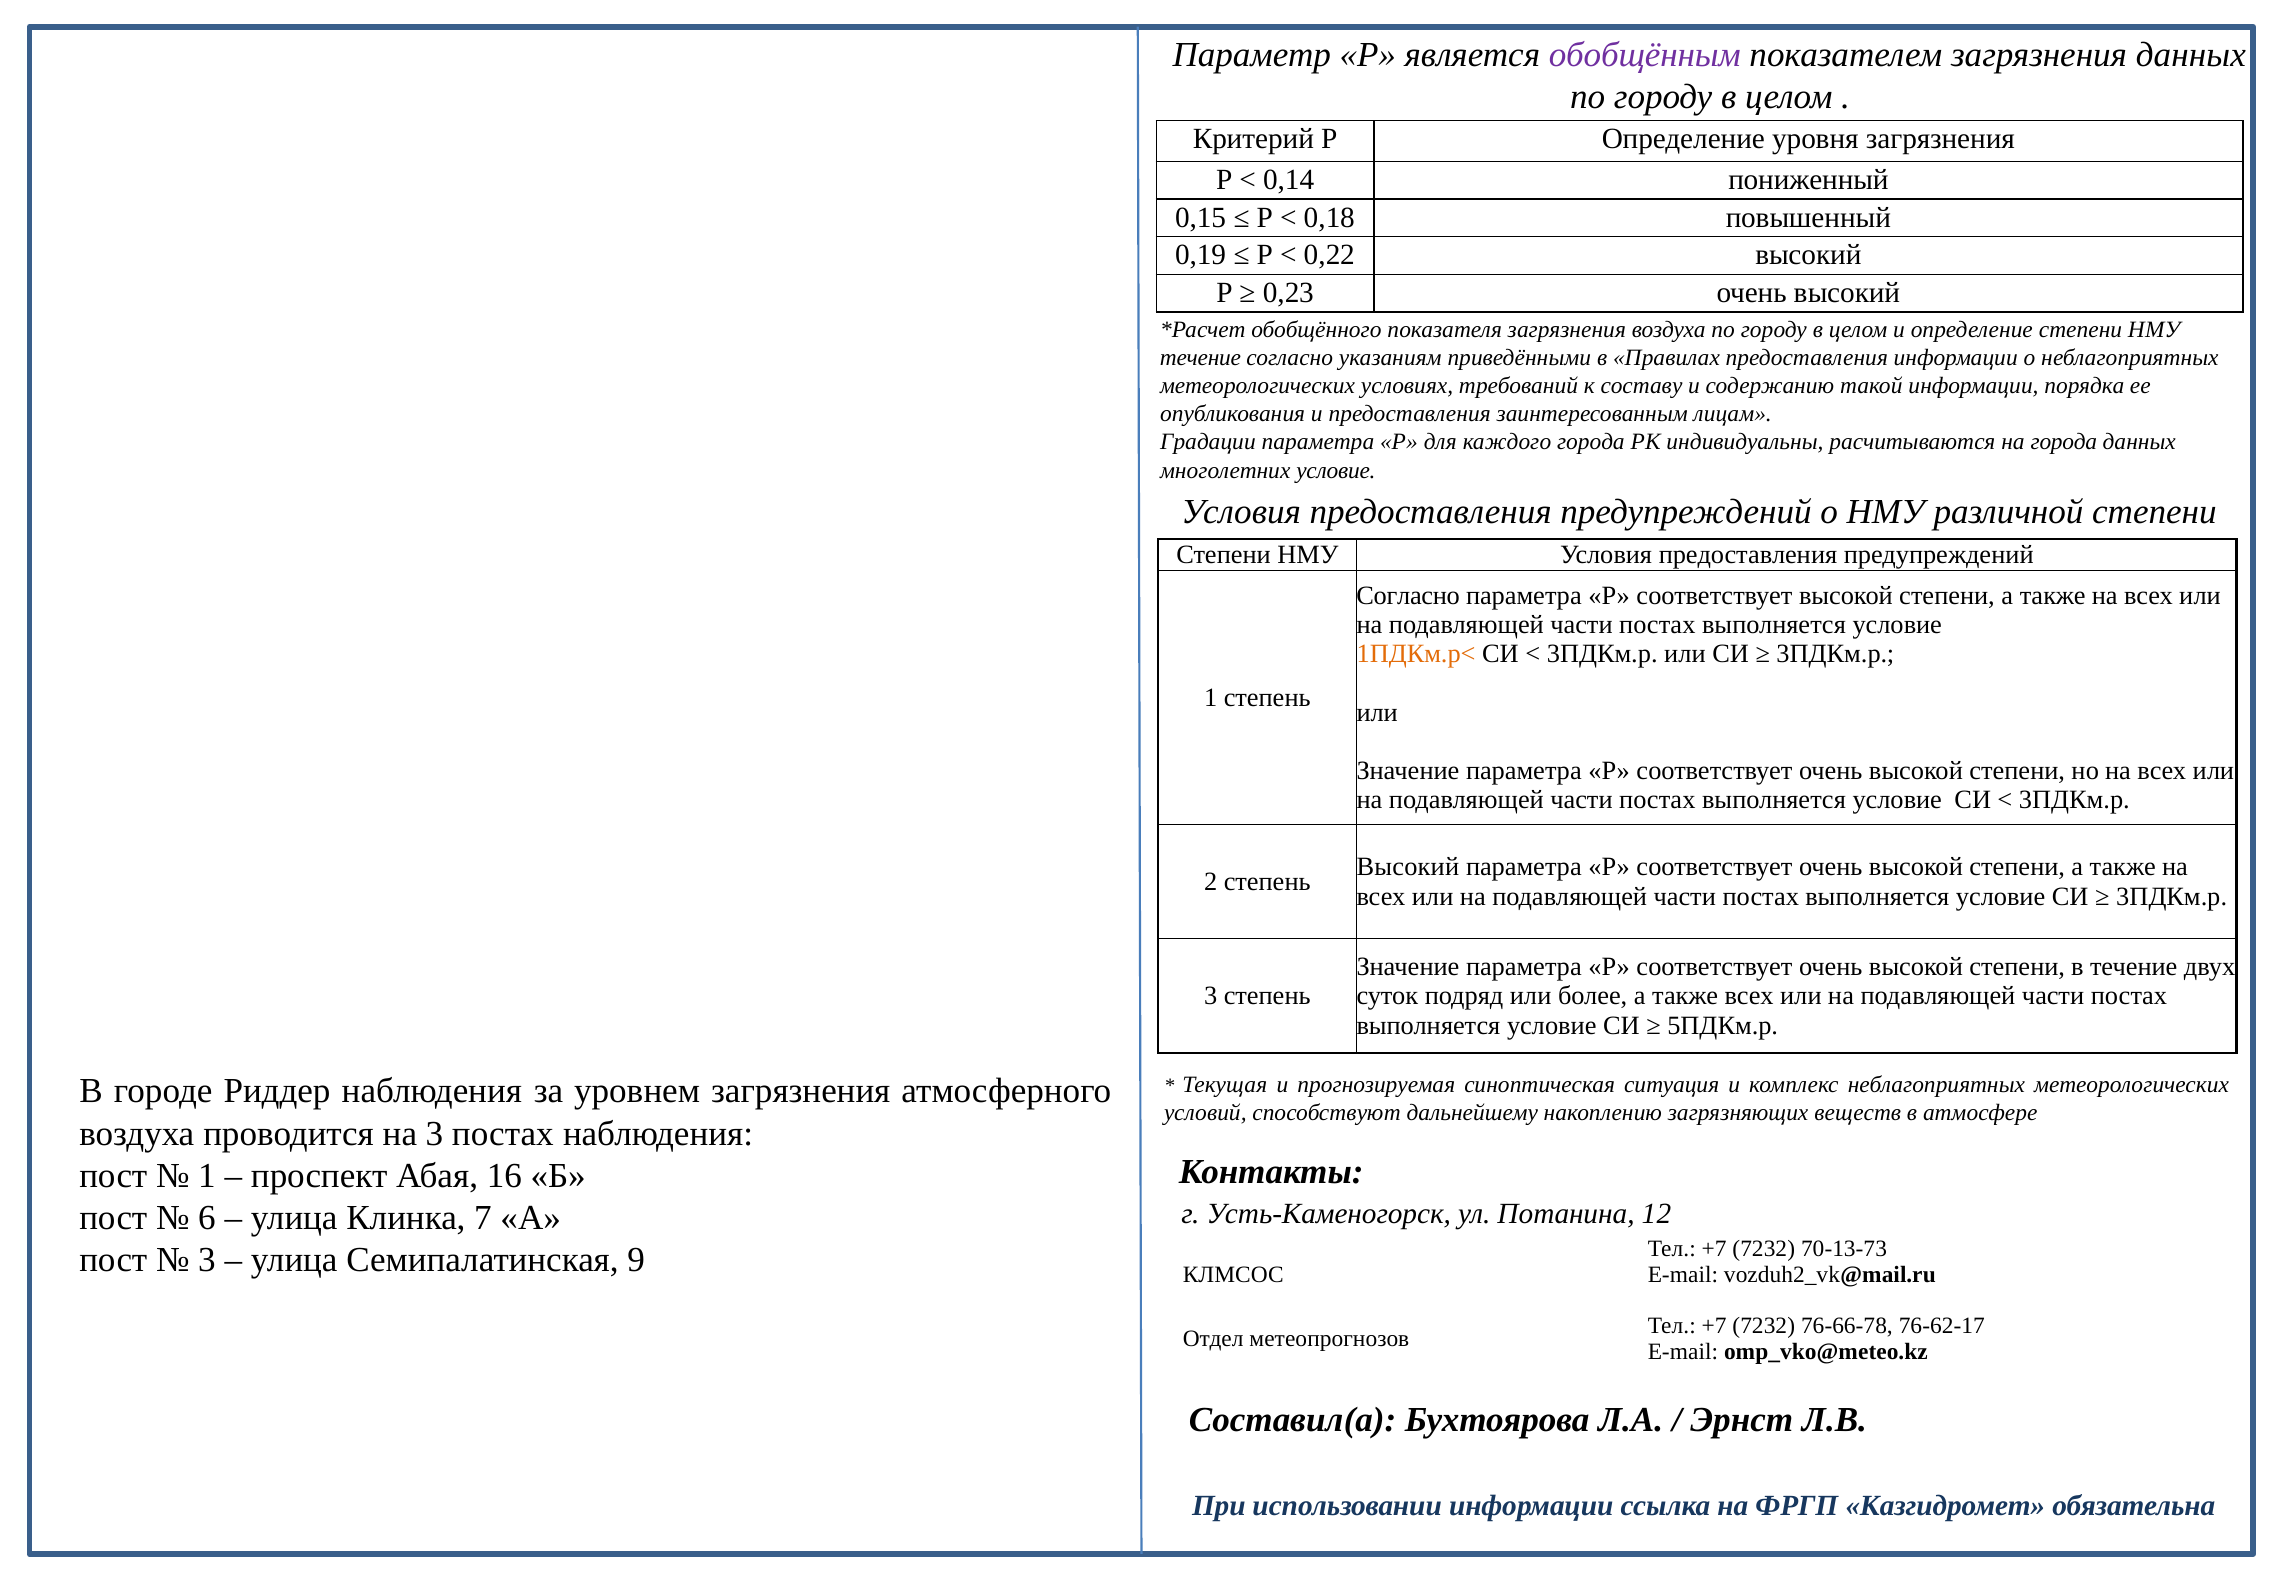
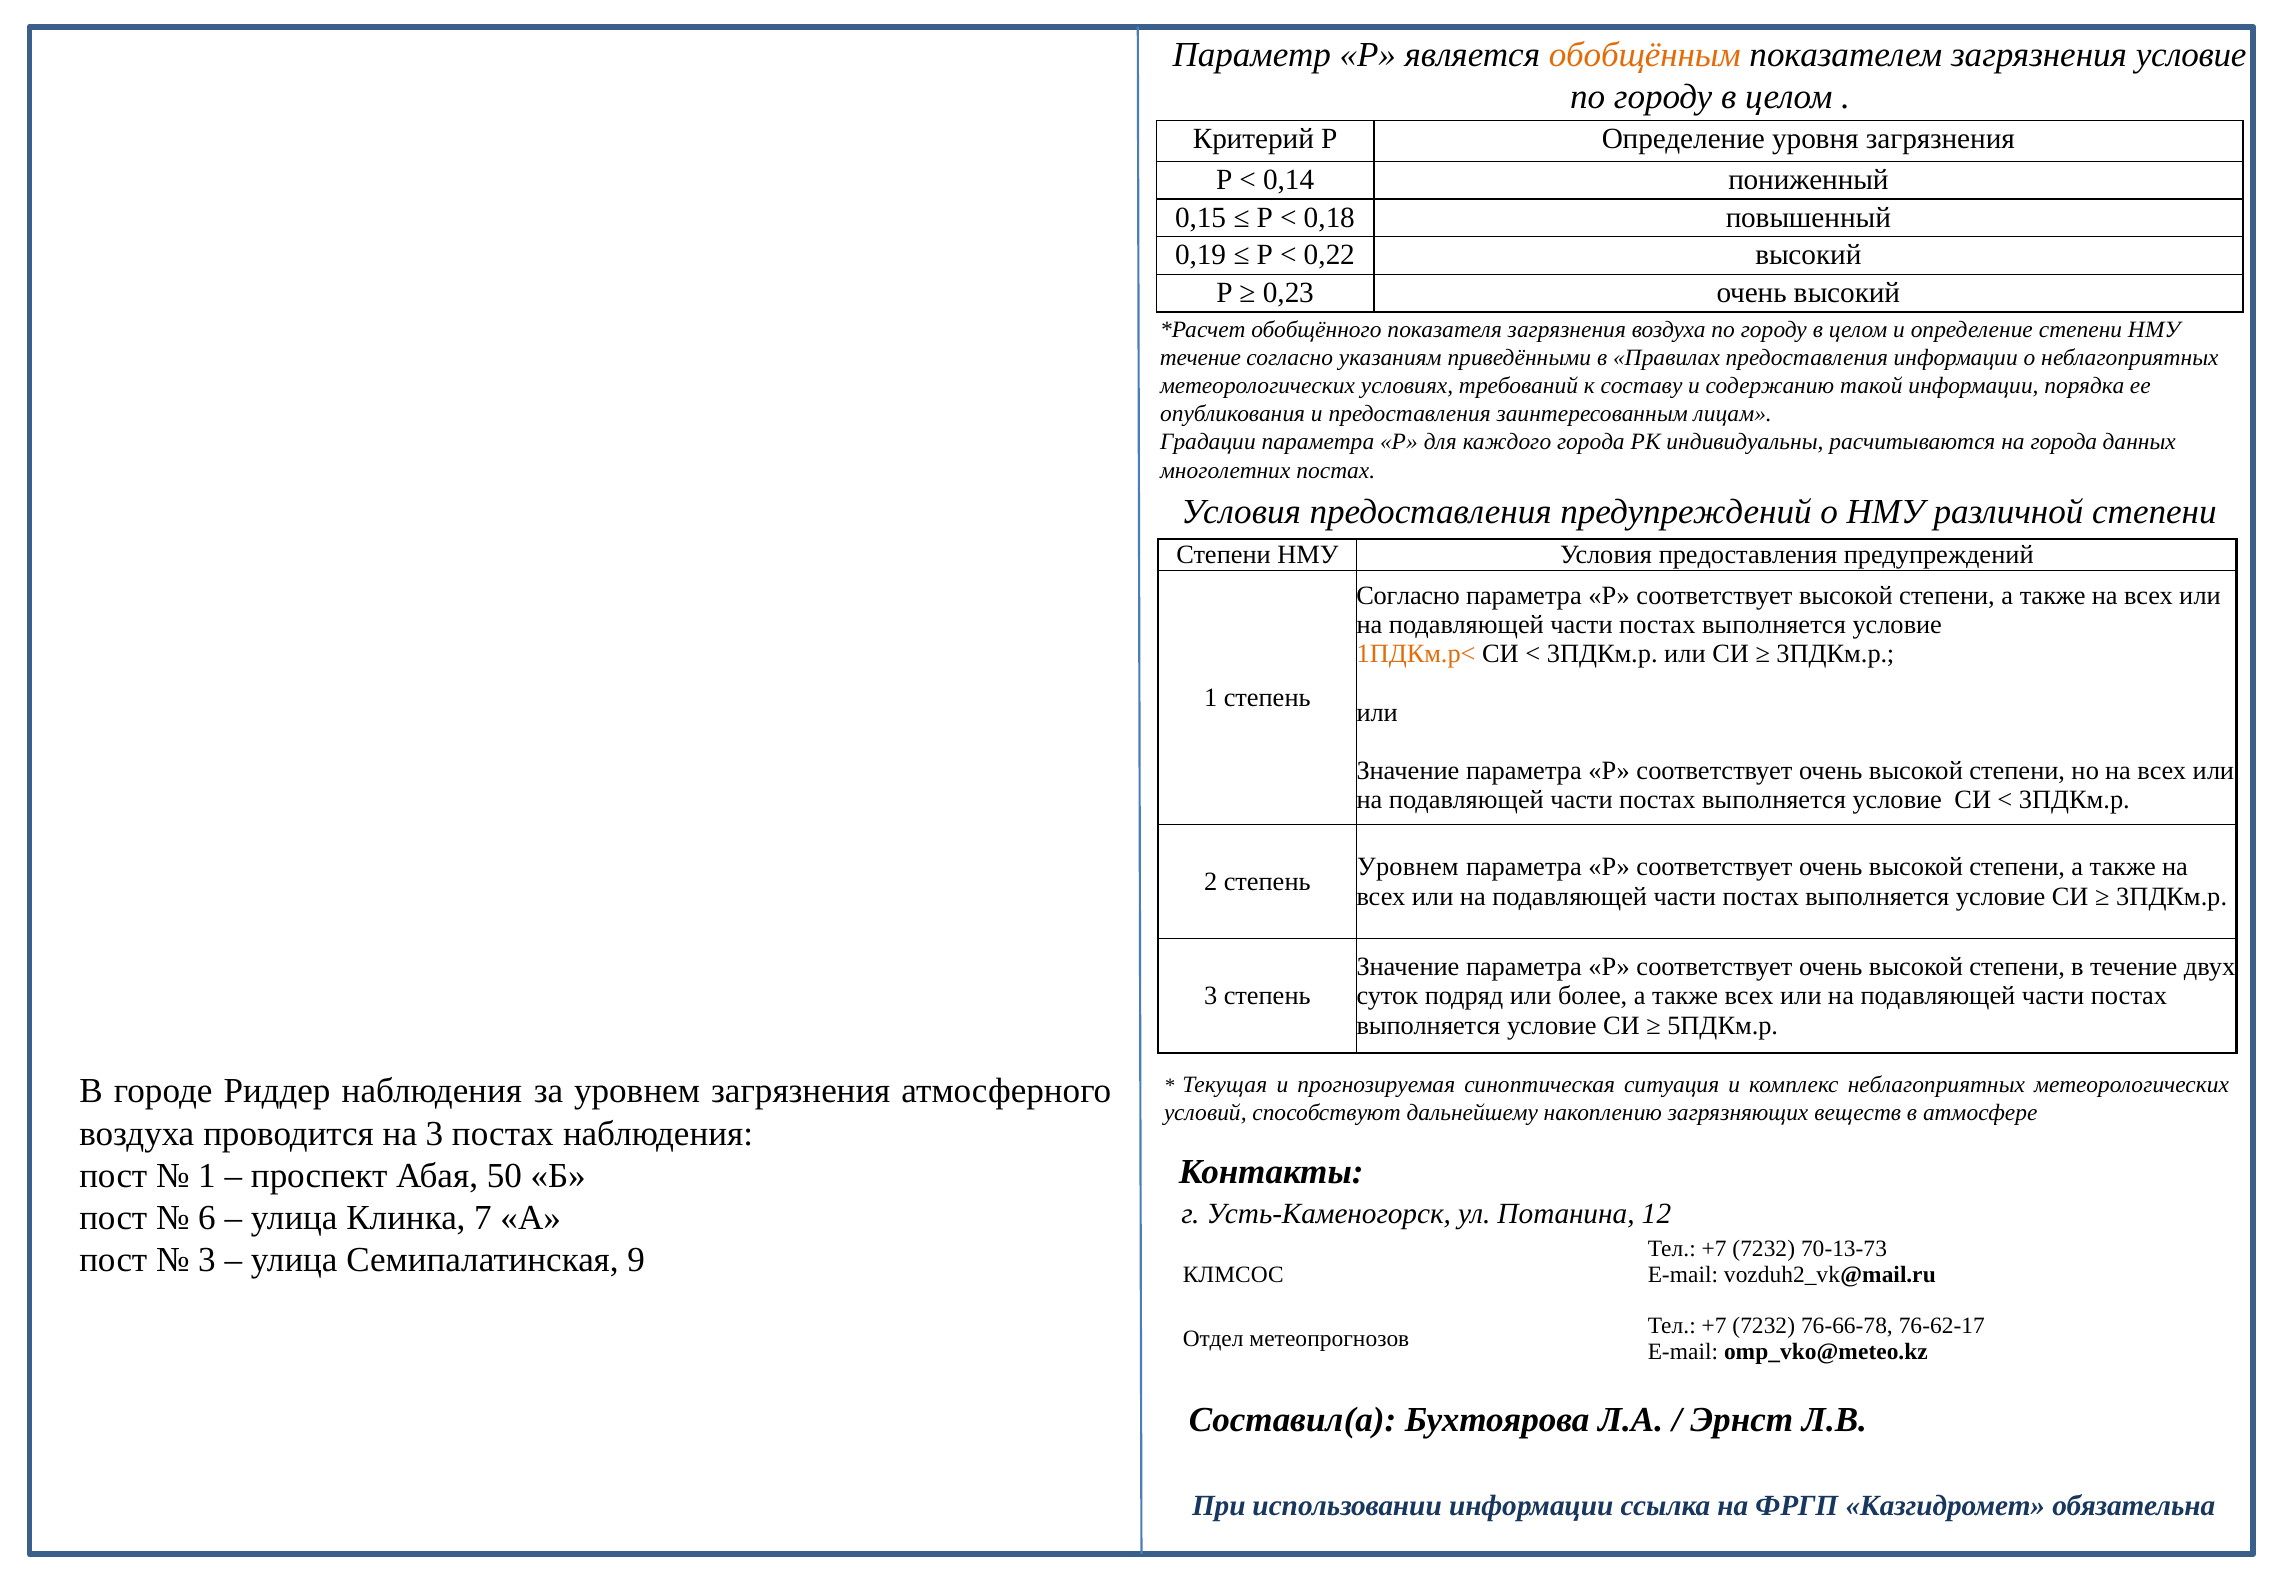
обобщённым colour: purple -> orange (1645, 55)
загрязнения данных: данных -> условие (2191, 55)
многолетних условие: условие -> постах (1336, 470)
Высокий: Высокий -> Уровнем (1408, 867)
16: 16 -> 50 (504, 1175)
